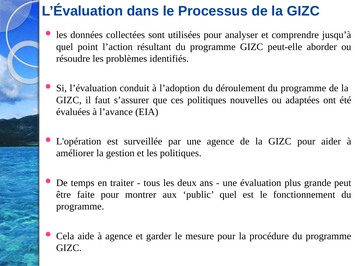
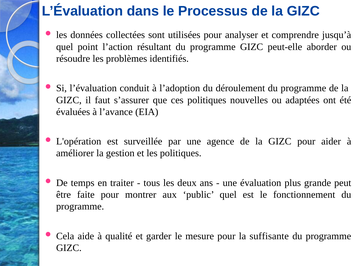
à agence: agence -> qualité (119, 236)
procédure: procédure -> suffisante (269, 236)
